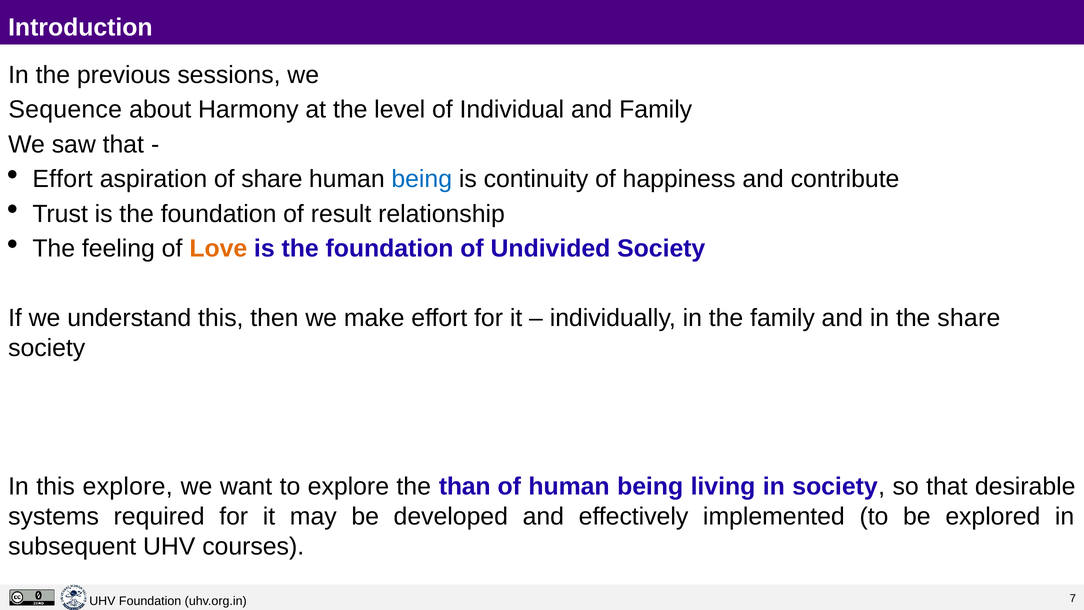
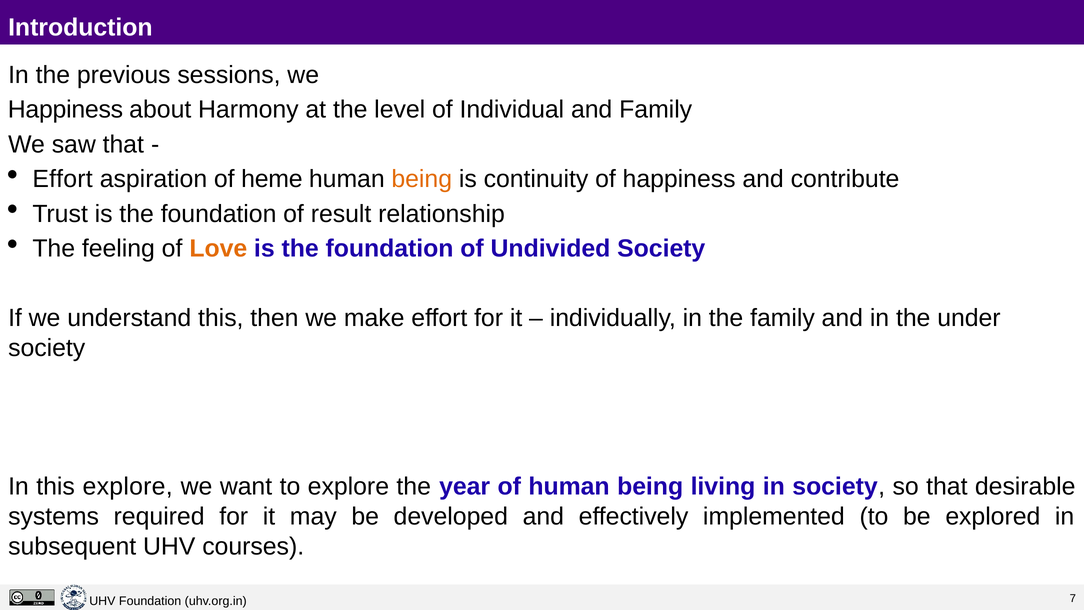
Sequence: Sequence -> Happiness (65, 110)
of share: share -> heme (272, 179)
being colour: blue -> orange (422, 179)
the share: share -> under (969, 318)
than: than -> year (465, 487)
